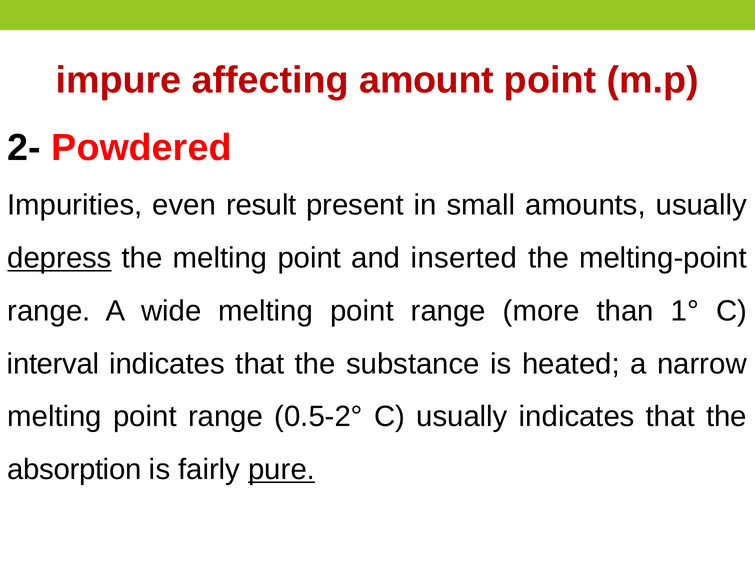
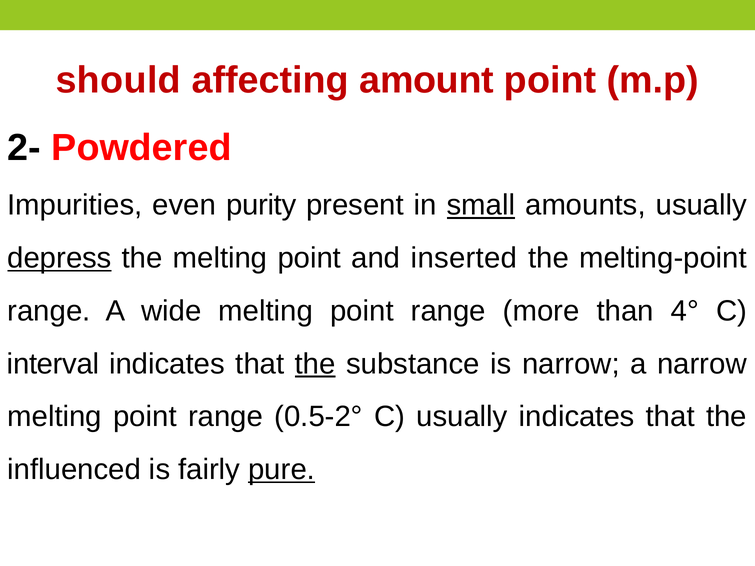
impure: impure -> should (118, 80)
result: result -> purity (261, 205)
small underline: none -> present (481, 205)
1°: 1° -> 4° (685, 311)
the underline: none -> present (315, 364)
is heated: heated -> narrow (571, 364)
absorption: absorption -> influenced (74, 470)
